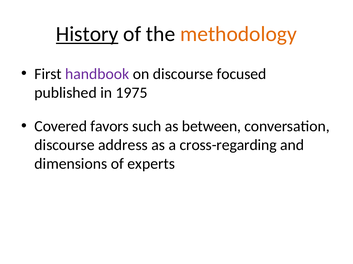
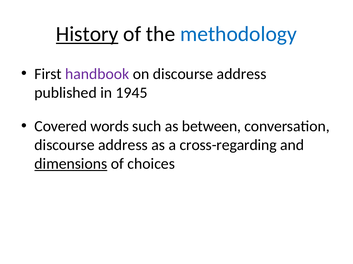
methodology colour: orange -> blue (238, 34)
on discourse focused: focused -> address (242, 74)
1975: 1975 -> 1945 (132, 93)
favors: favors -> words (110, 127)
dimensions underline: none -> present (71, 164)
experts: experts -> choices (151, 164)
